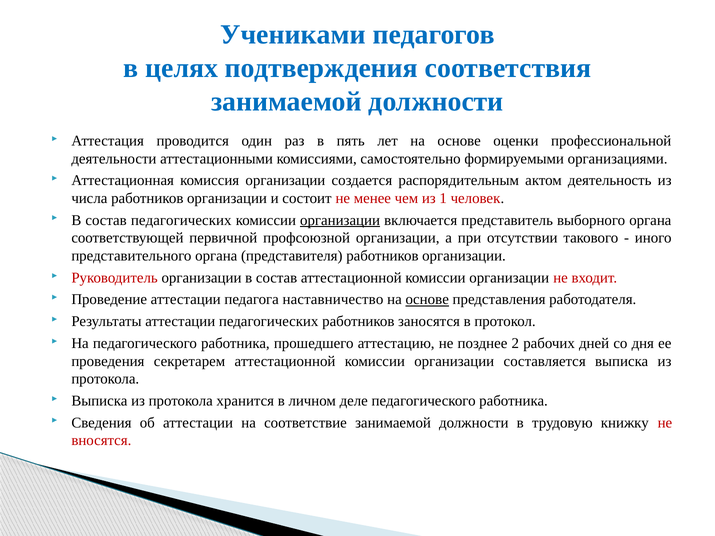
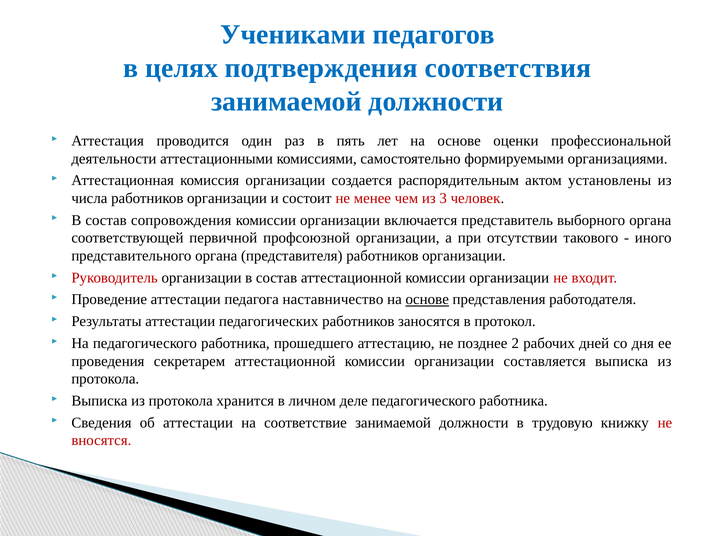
деятельность: деятельность -> установлены (610, 181)
1: 1 -> 3 (443, 198)
состав педагогических: педагогических -> сопровождения (181, 220)
организации underline: present -> none (340, 220)
